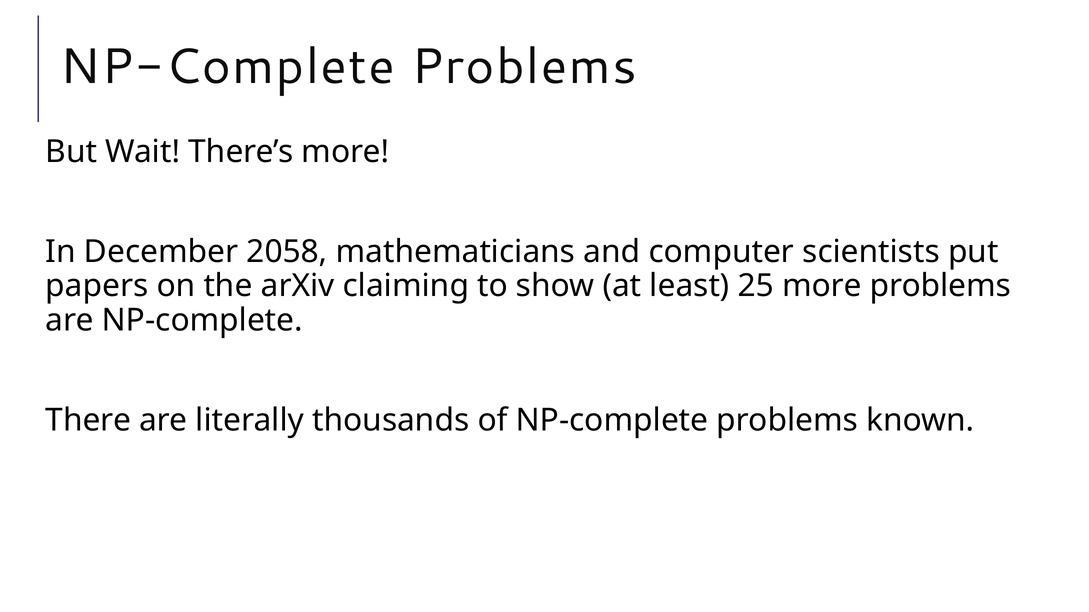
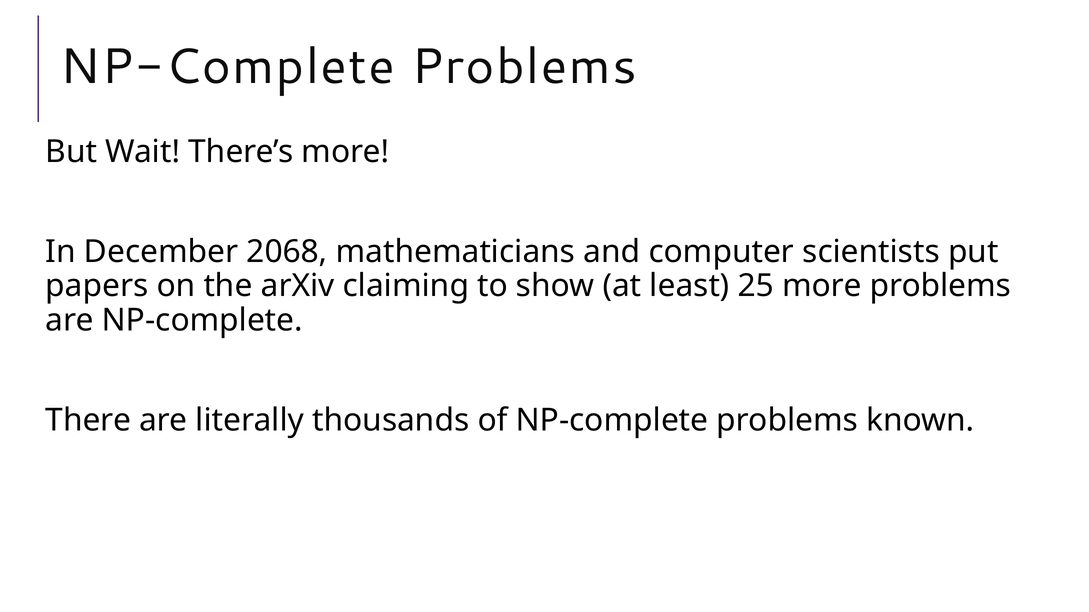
2058: 2058 -> 2068 (287, 252)
